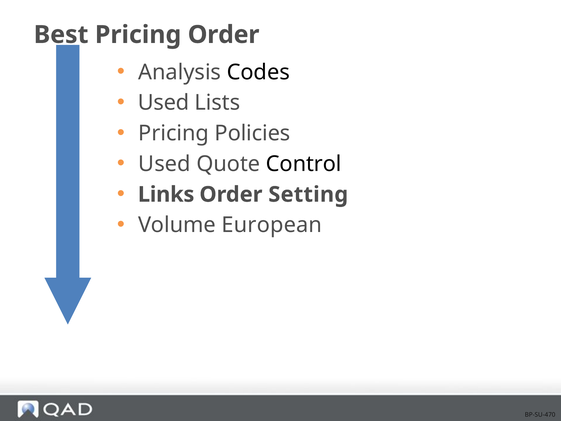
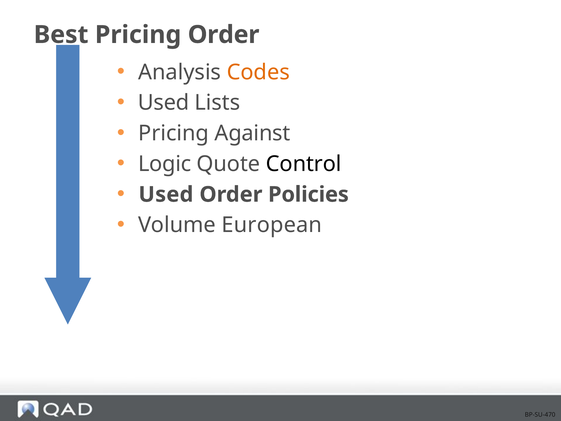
Codes colour: black -> orange (258, 72)
Policies: Policies -> Against (253, 133)
Used: Used -> Logic (165, 164)
Links: Links -> Used (166, 194)
Setting: Setting -> Policies (308, 194)
